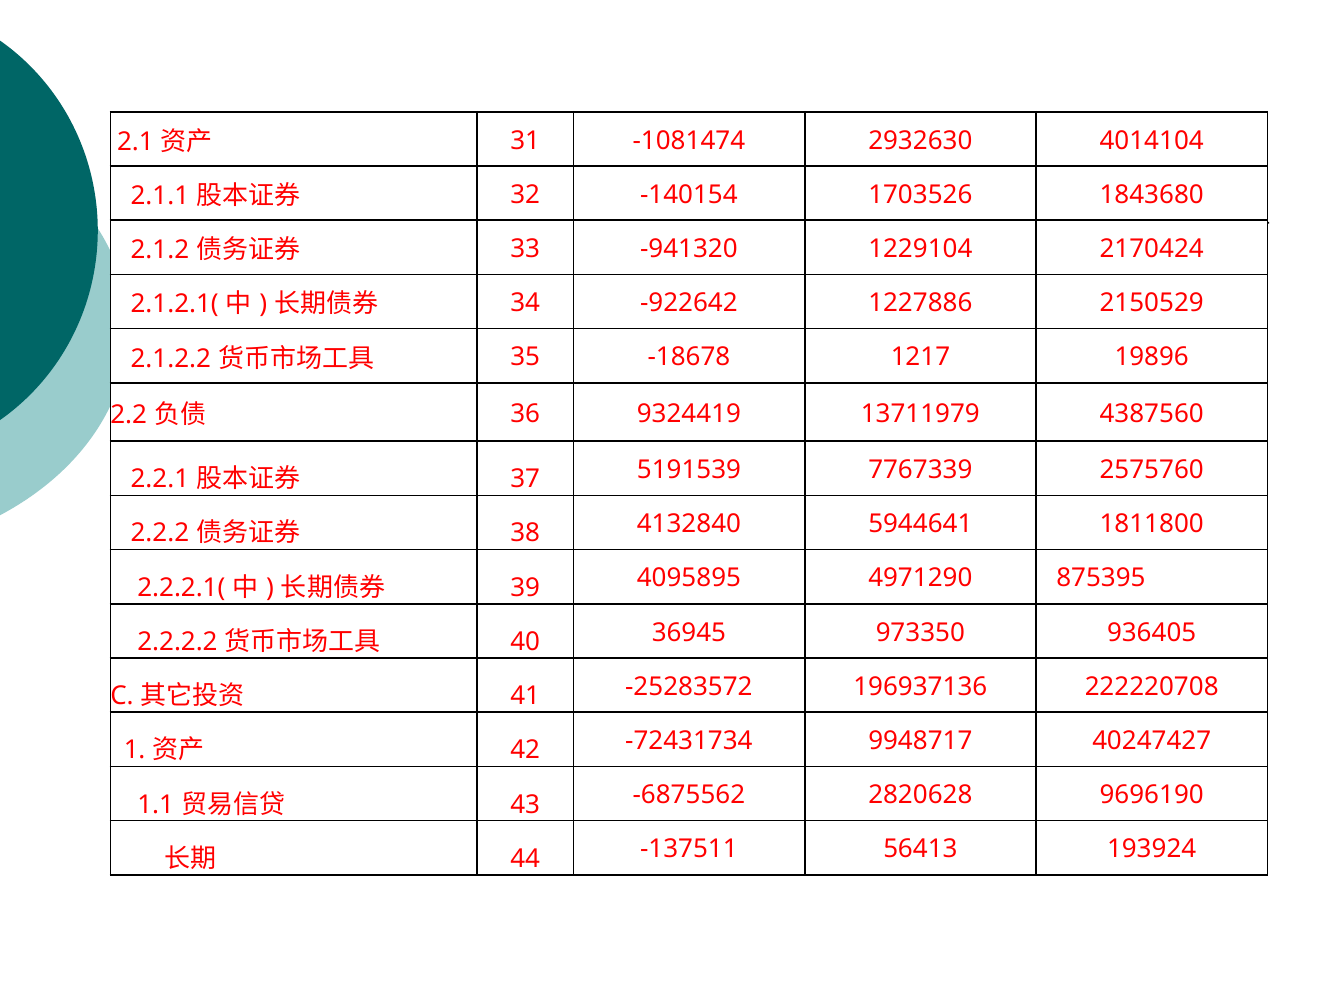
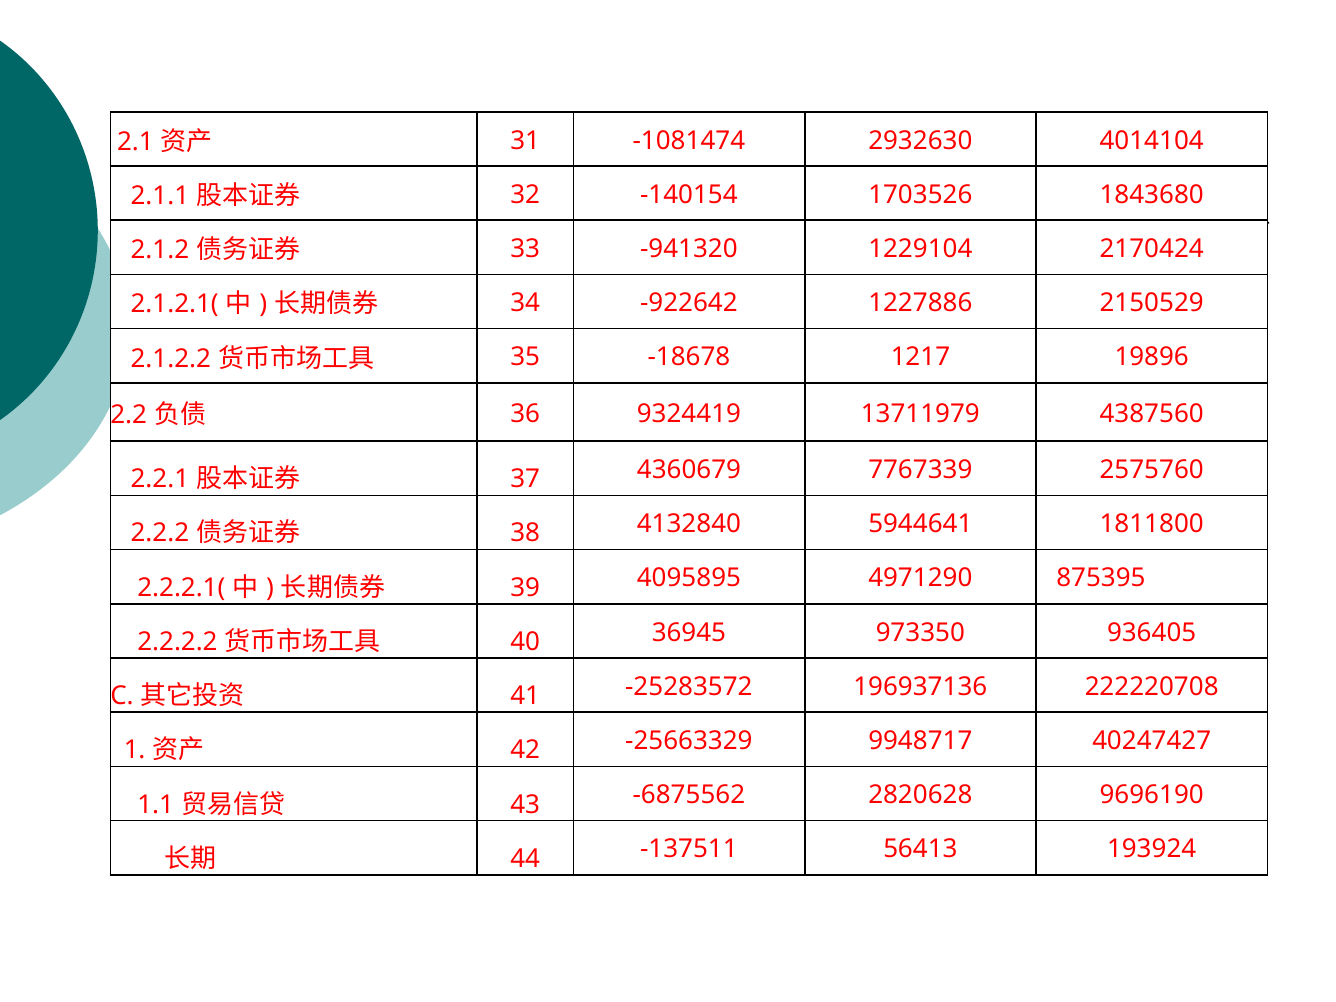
5191539: 5191539 -> 4360679 (689, 470)
-72431734: -72431734 -> -25663329 (689, 741)
